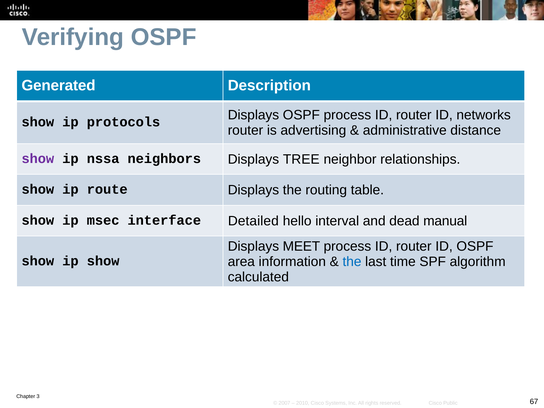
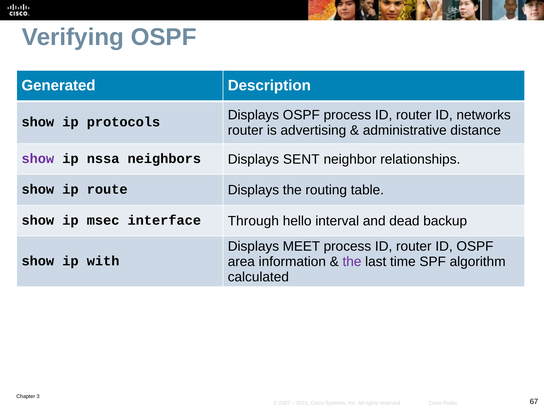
TREE: TREE -> SENT (301, 159)
Detailed: Detailed -> Through (253, 221)
manual: manual -> backup (445, 221)
the colour: blue -> purple (352, 262)
ip show: show -> with (103, 261)
